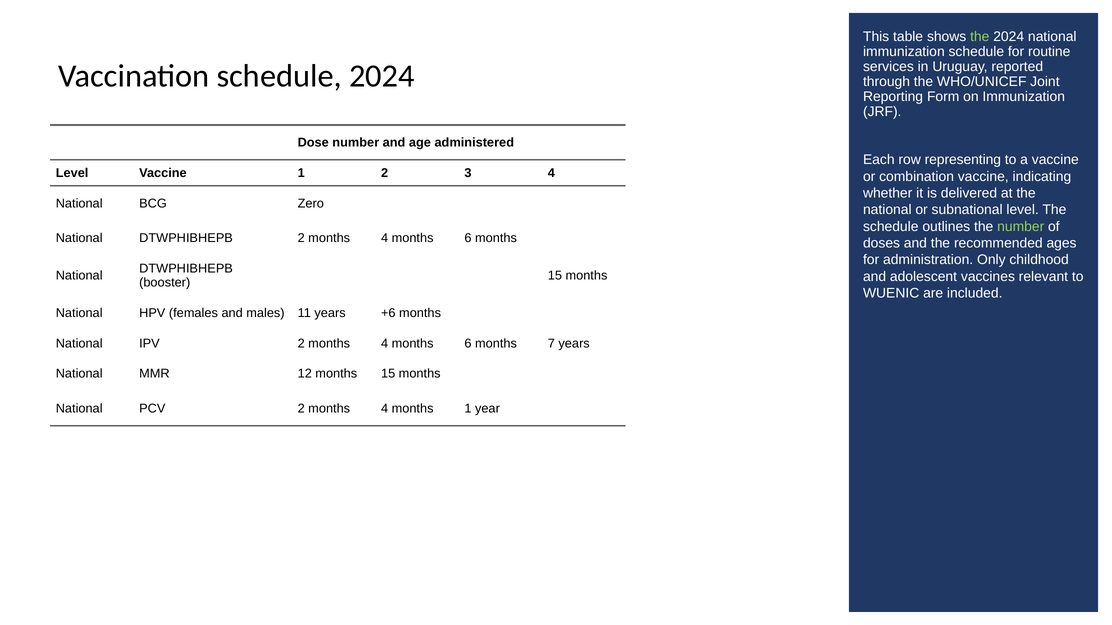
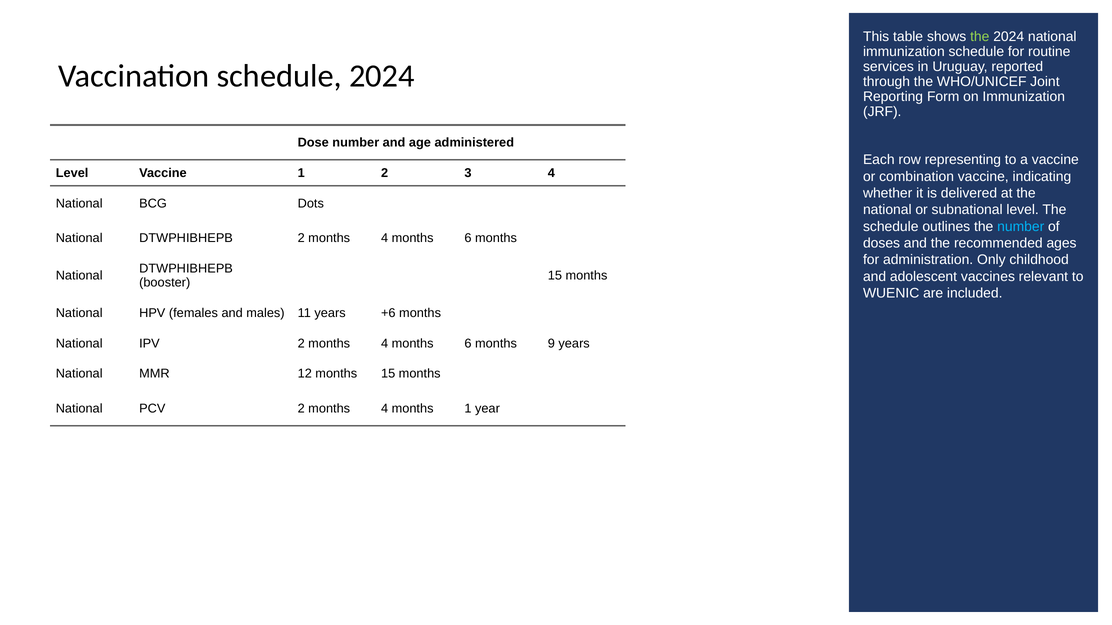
Zero: Zero -> Dots (311, 204)
number colour: light green -> light blue (1021, 227)
7: 7 -> 9 (551, 344)
